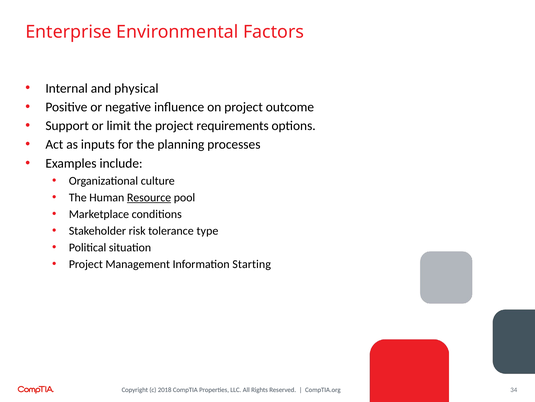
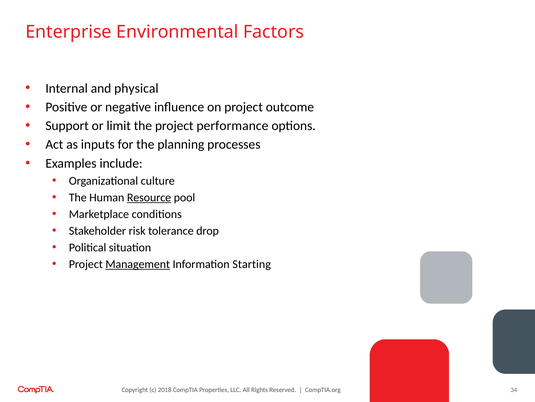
requirements: requirements -> performance (232, 126)
type: type -> drop (208, 230)
Management underline: none -> present (138, 264)
